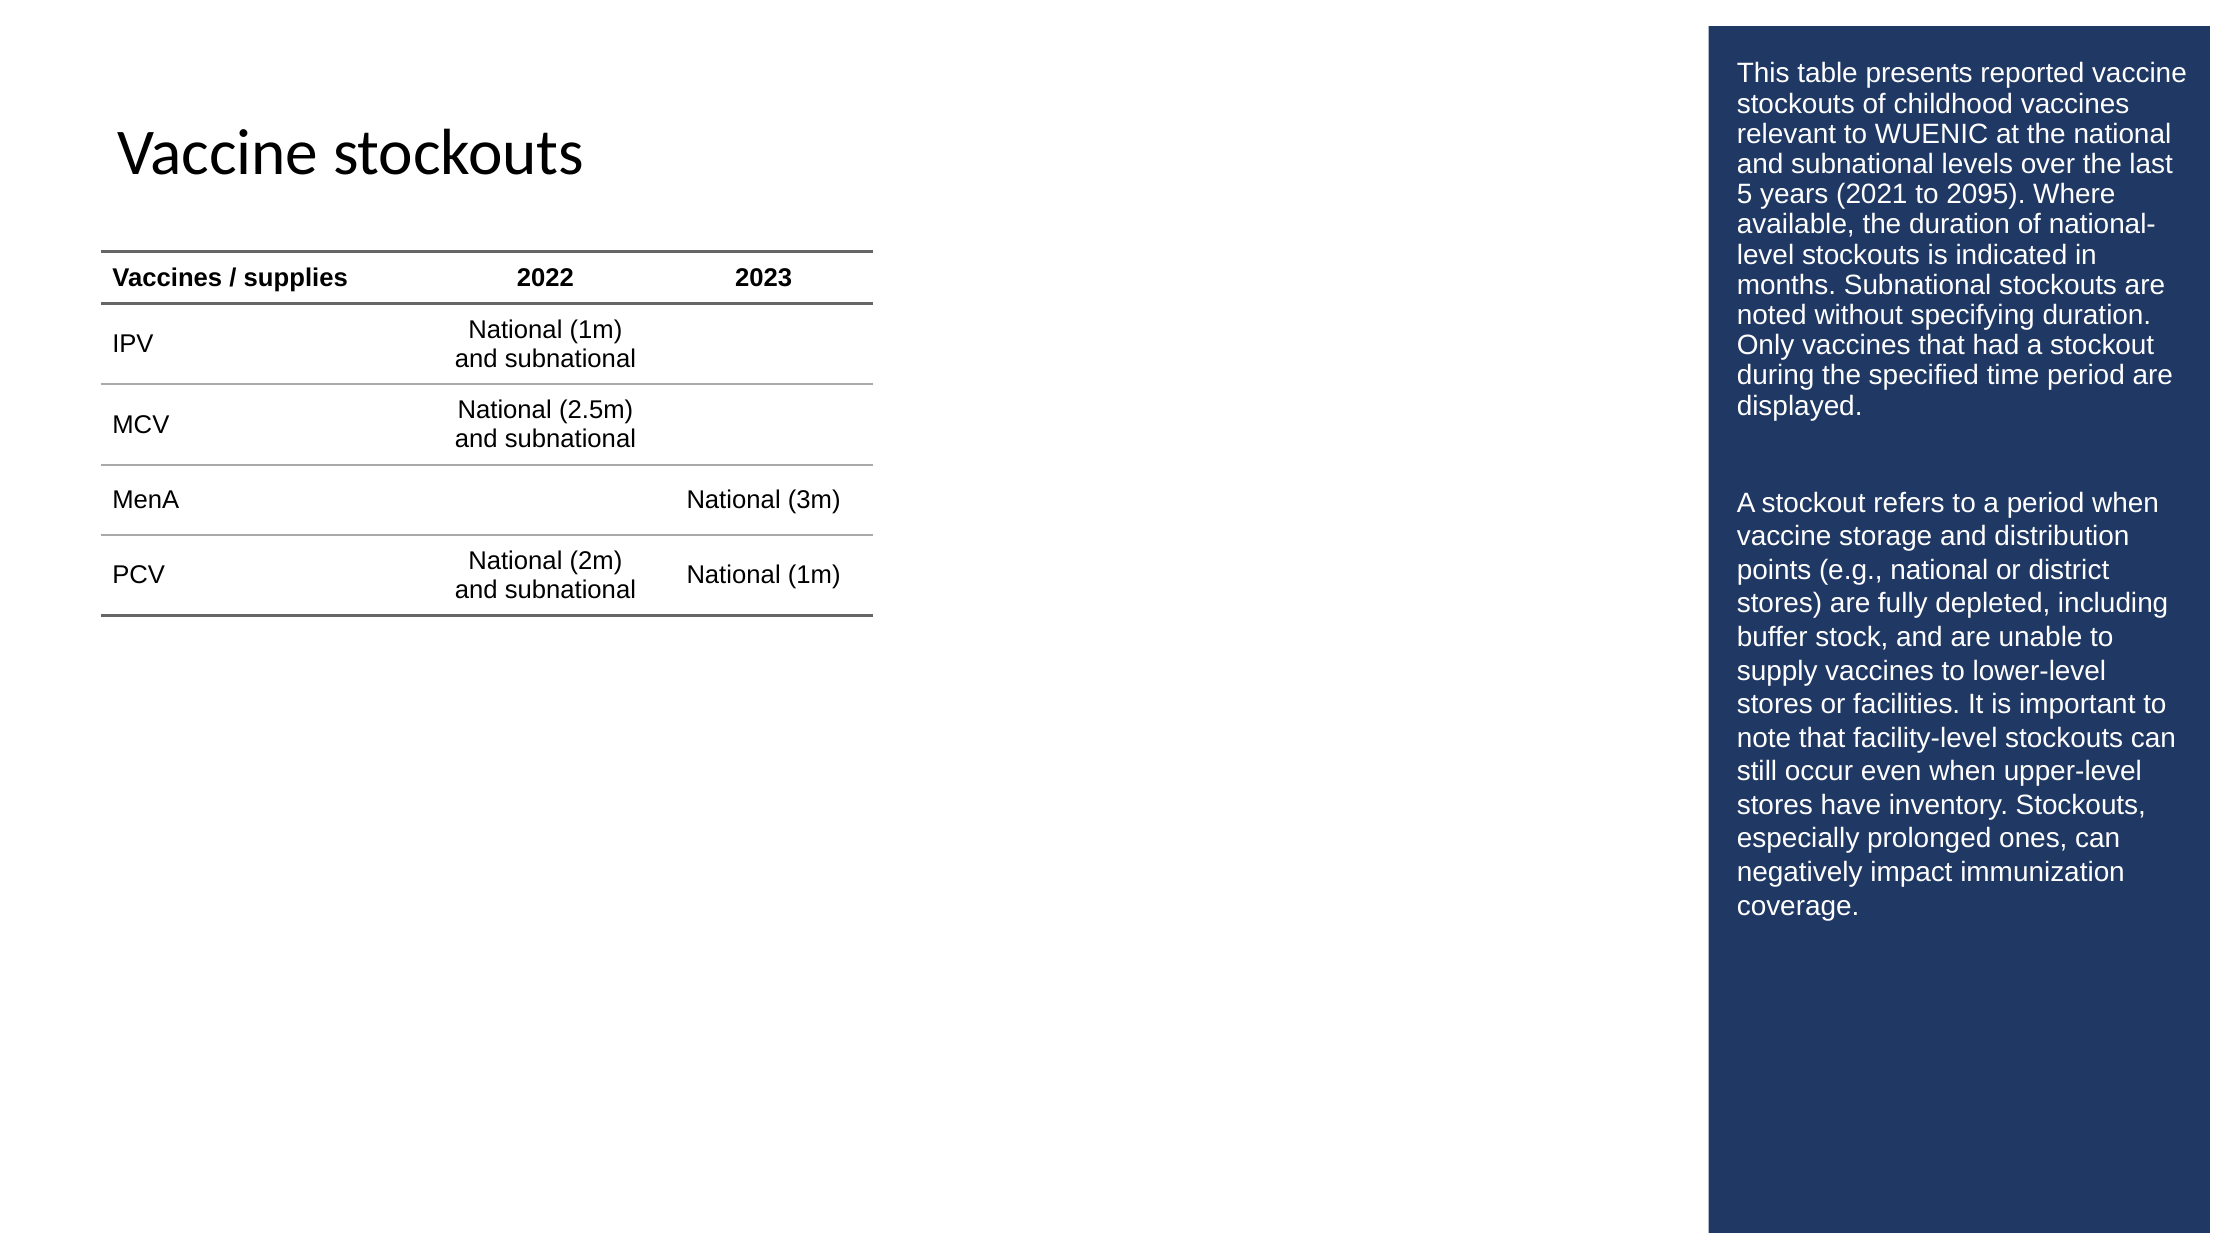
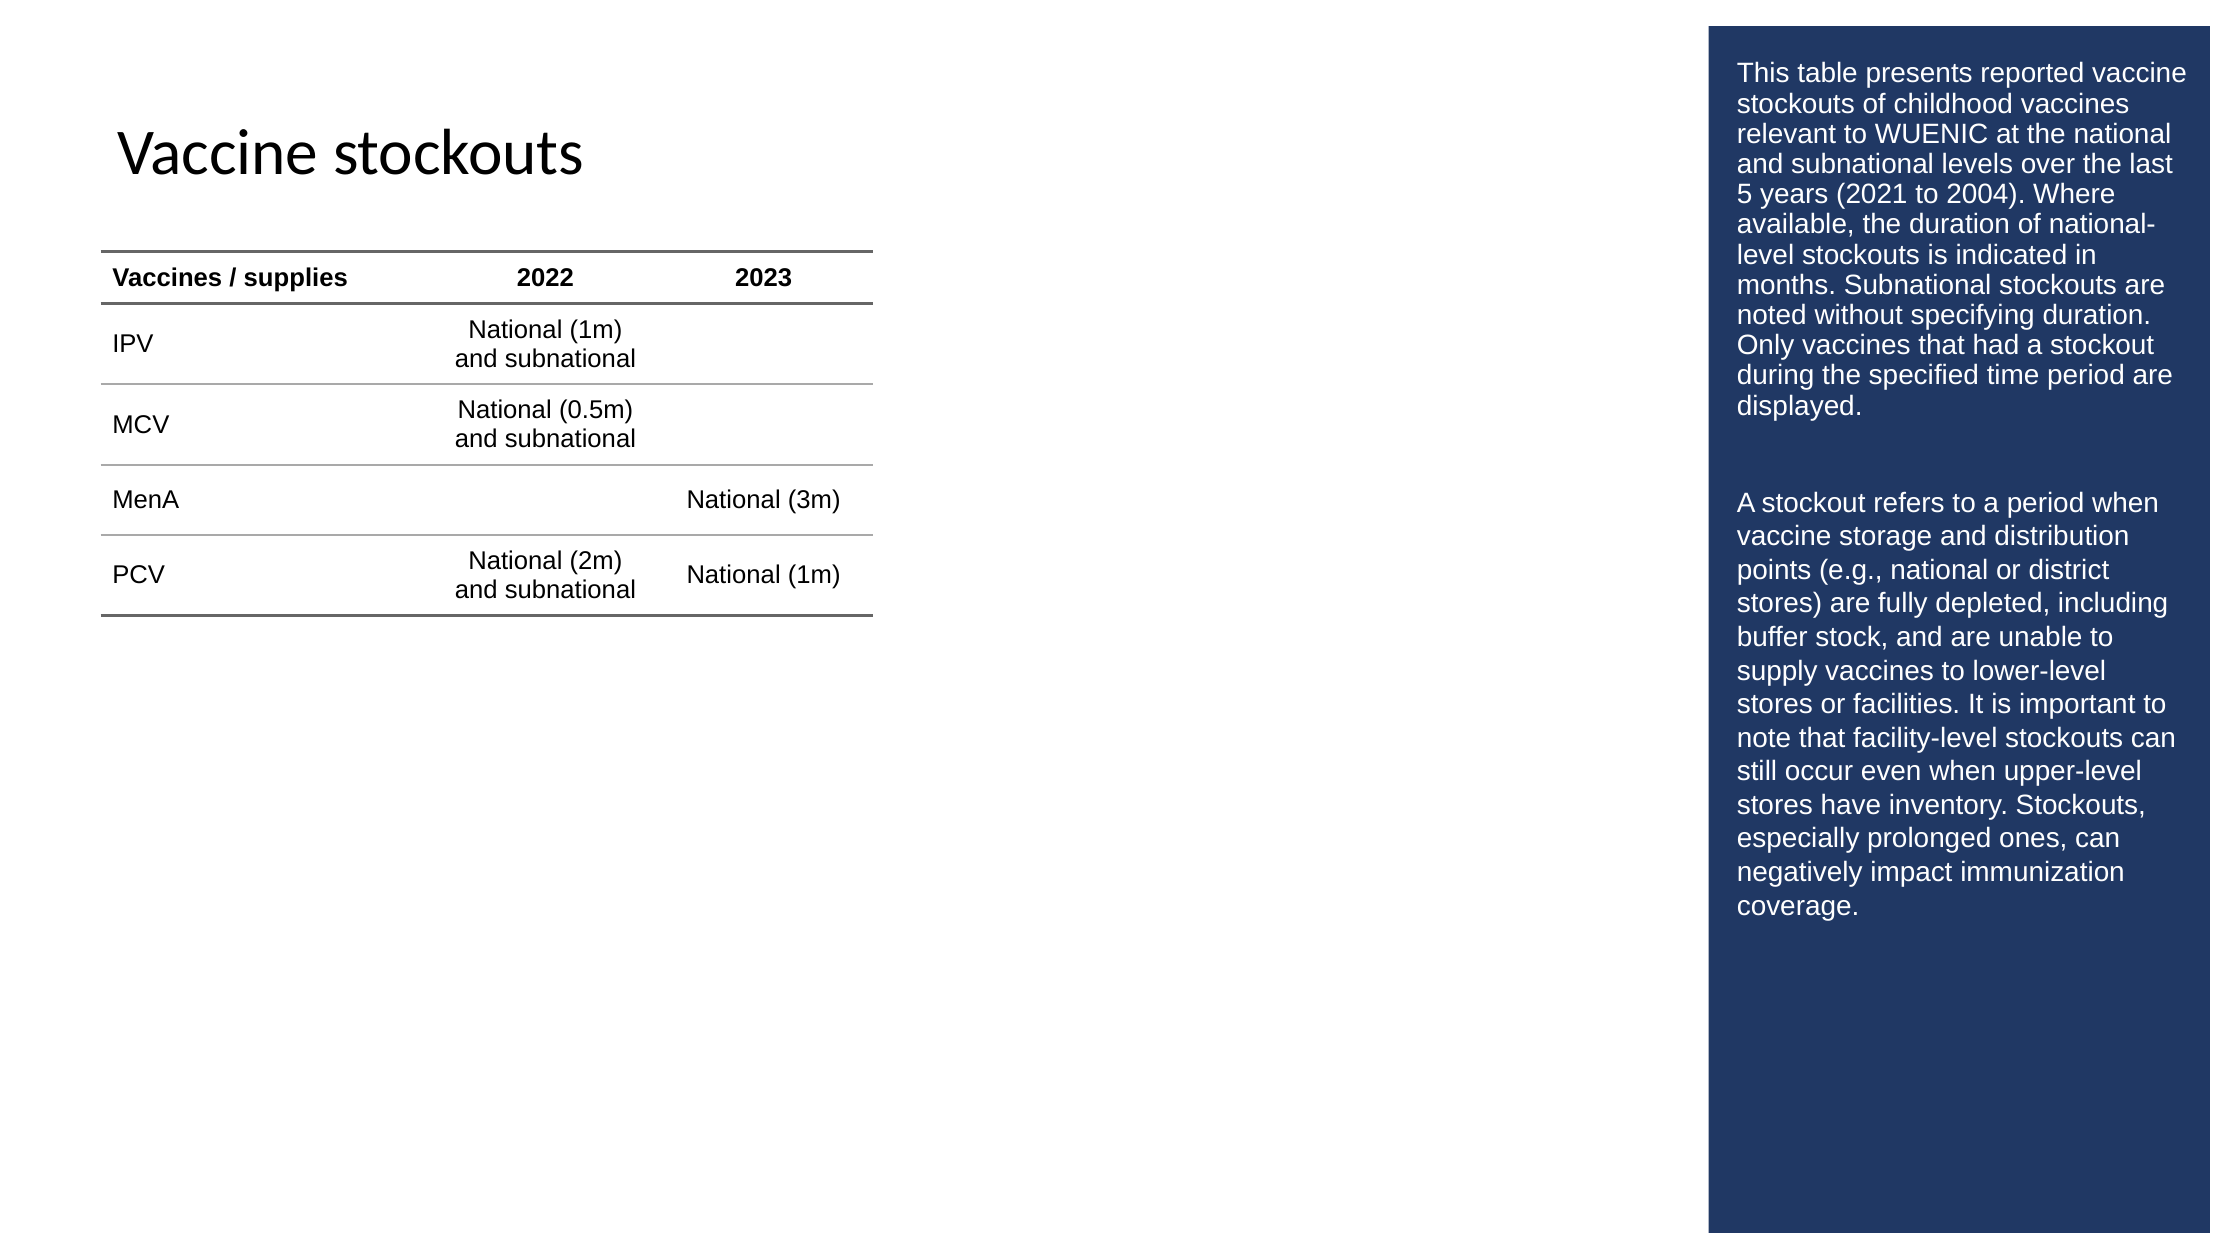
2095: 2095 -> 2004 (1986, 194)
2.5m: 2.5m -> 0.5m (596, 410)
